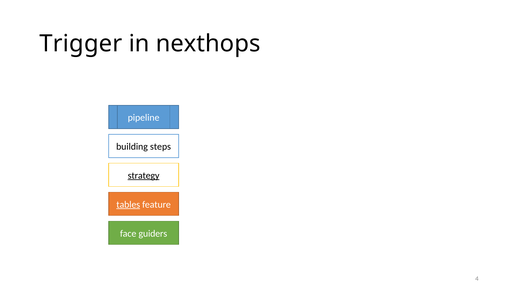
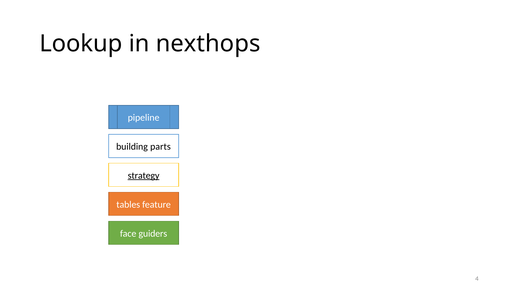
Trigger: Trigger -> Lookup (81, 44)
steps: steps -> parts (160, 146)
tables underline: present -> none (128, 204)
